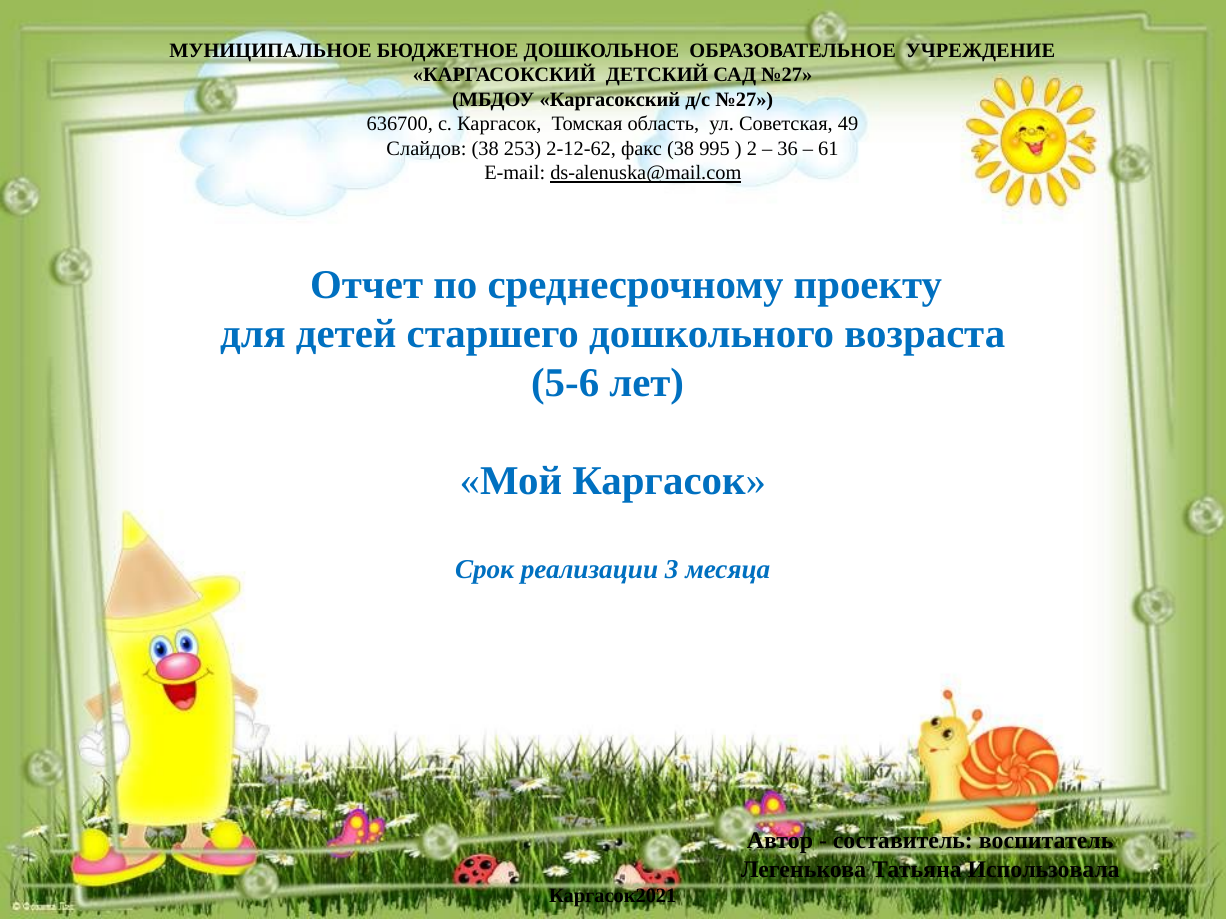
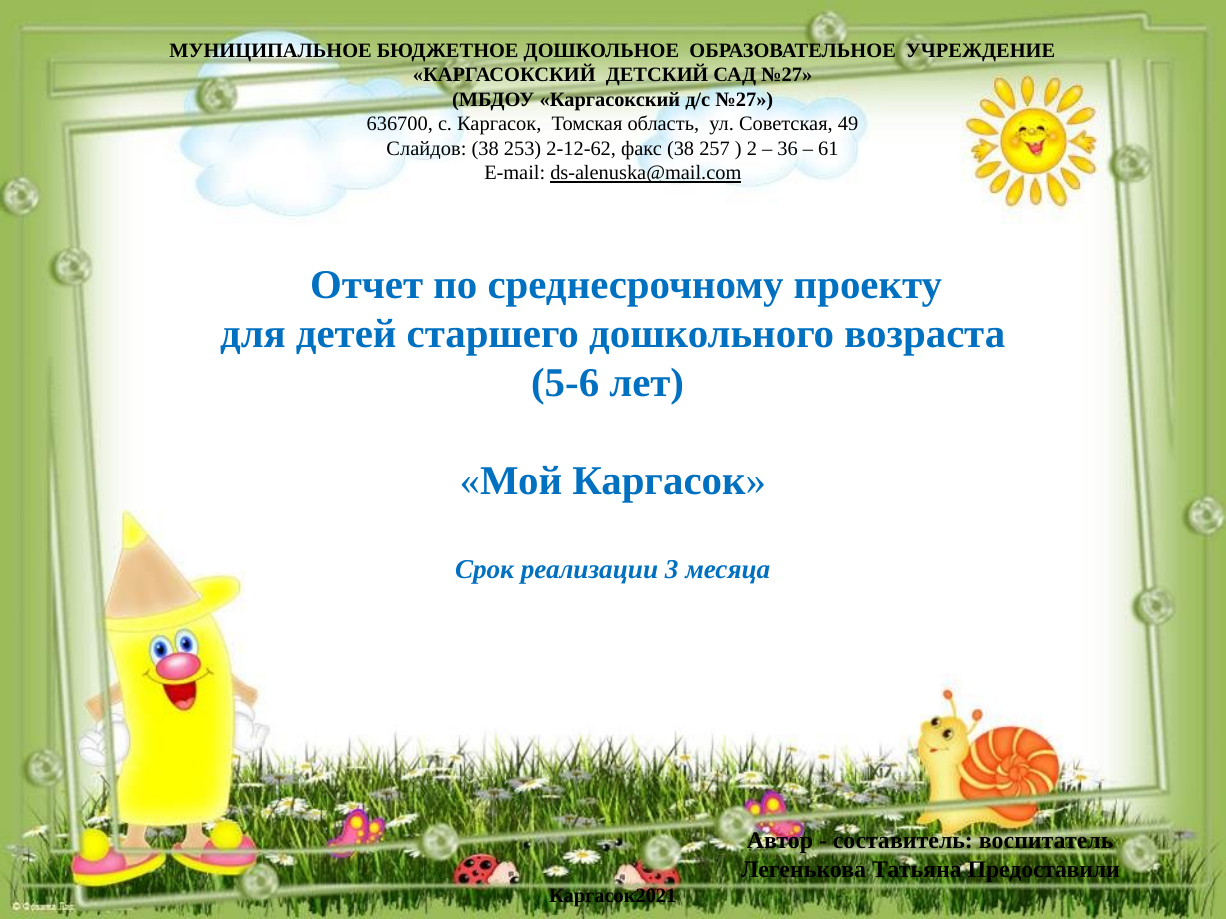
995: 995 -> 257 (715, 148)
Использовала: Использовала -> Предоставили (1044, 870)
